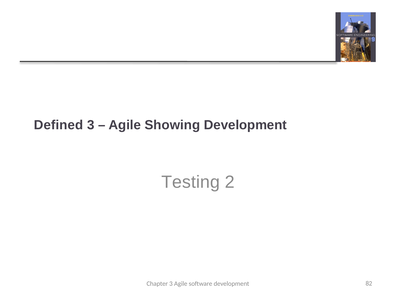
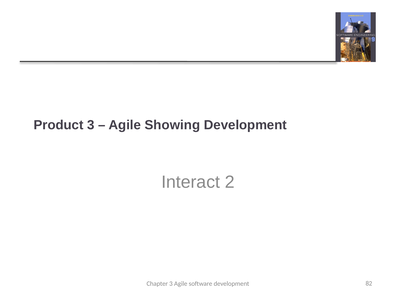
Defined: Defined -> Product (59, 125)
Testing: Testing -> Interact (191, 182)
